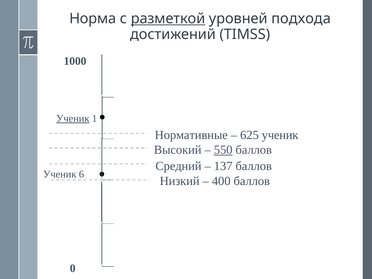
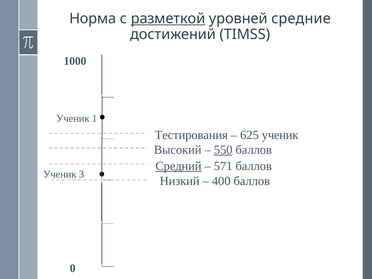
подхода: подхода -> средние (301, 19)
Ученик underline: present -> none (73, 118)
Нормативные: Нормативные -> Тестирования (191, 135)
Средний underline: none -> present (178, 166)
137: 137 -> 571 (223, 166)
6: 6 -> 3 (82, 174)
